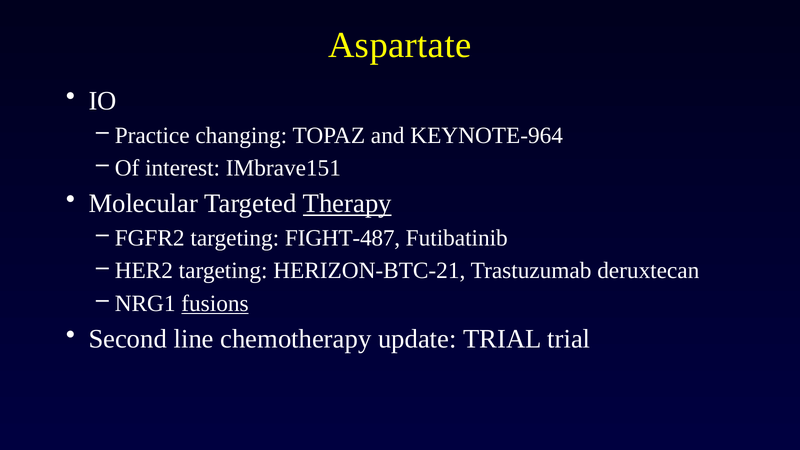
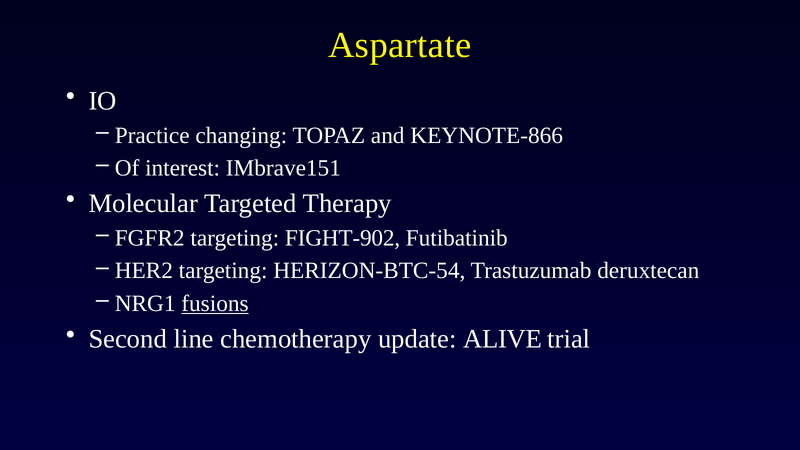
KEYNOTE-964: KEYNOTE-964 -> KEYNOTE-866 (487, 135)
Therapy underline: present -> none (347, 204)
FIGHT-487: FIGHT-487 -> FIGHT-902 (343, 238)
HERIZON-BTC-21: HERIZON-BTC-21 -> HERIZON-BTC-54 (369, 271)
update TRIAL: TRIAL -> ALIVE (503, 339)
